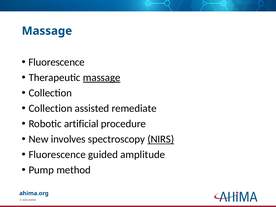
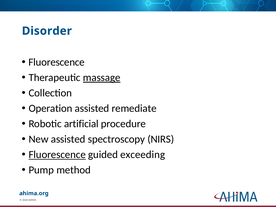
Massage: Massage -> Disorder (47, 31)
Collection: Collection -> Operation (51, 108)
New involves: involves -> assisted (68, 139)
NIRS underline: present -> none (161, 139)
Fluorescence underline: none -> present (57, 155)
amplitude: amplitude -> exceeding (143, 155)
